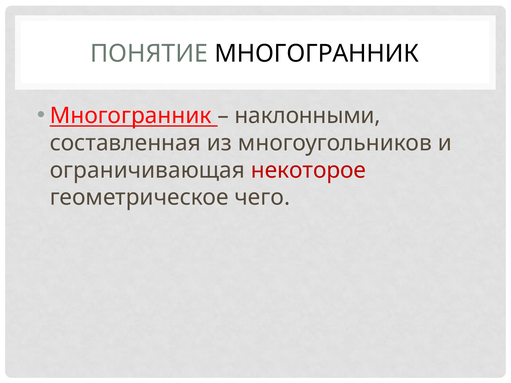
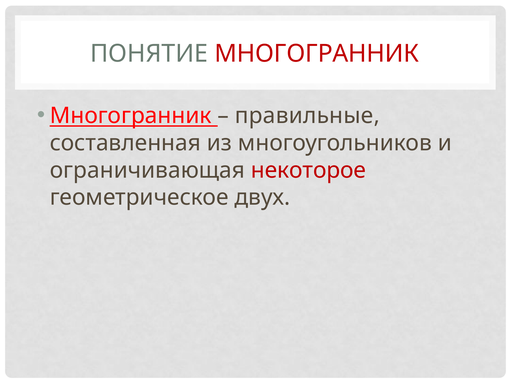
МНОГОГРАННИК colour: black -> red (317, 54)
наклонными: наклонными -> правильные (307, 116)
чего: чего -> двух (262, 198)
